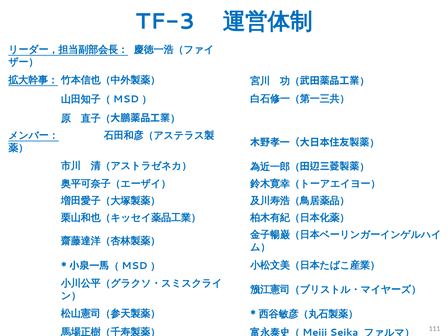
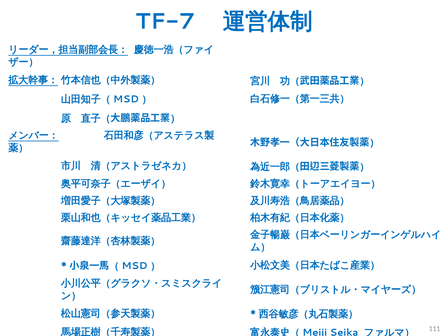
TF-3: TF-3 -> TF-7 (165, 21)
